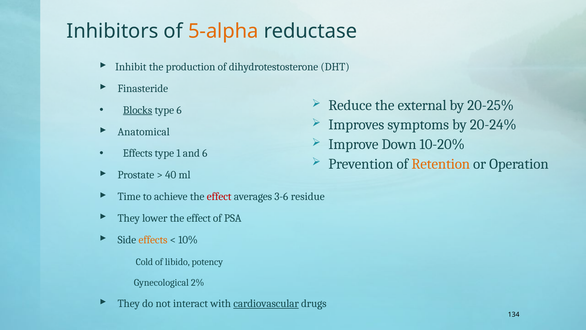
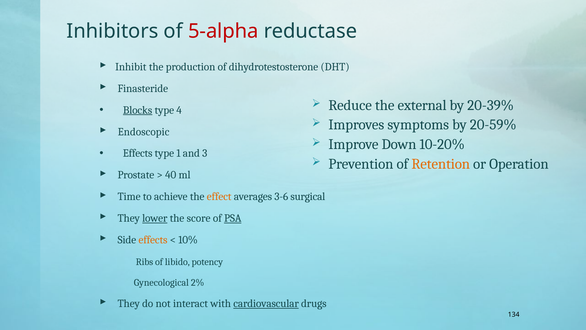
5-alpha colour: orange -> red (223, 31)
20-25%: 20-25% -> 20-39% (491, 105)
type 6: 6 -> 4 (179, 110)
20-24%: 20-24% -> 20-59% (493, 125)
Anatomical: Anatomical -> Endoscopic (144, 132)
and 6: 6 -> 3 (205, 153)
effect colour: red -> orange (219, 197)
residue: residue -> surgical (308, 197)
lower underline: none -> present (155, 218)
effect: effect -> score (199, 218)
PSA underline: none -> present (233, 218)
Cold: Cold -> Ribs (144, 262)
